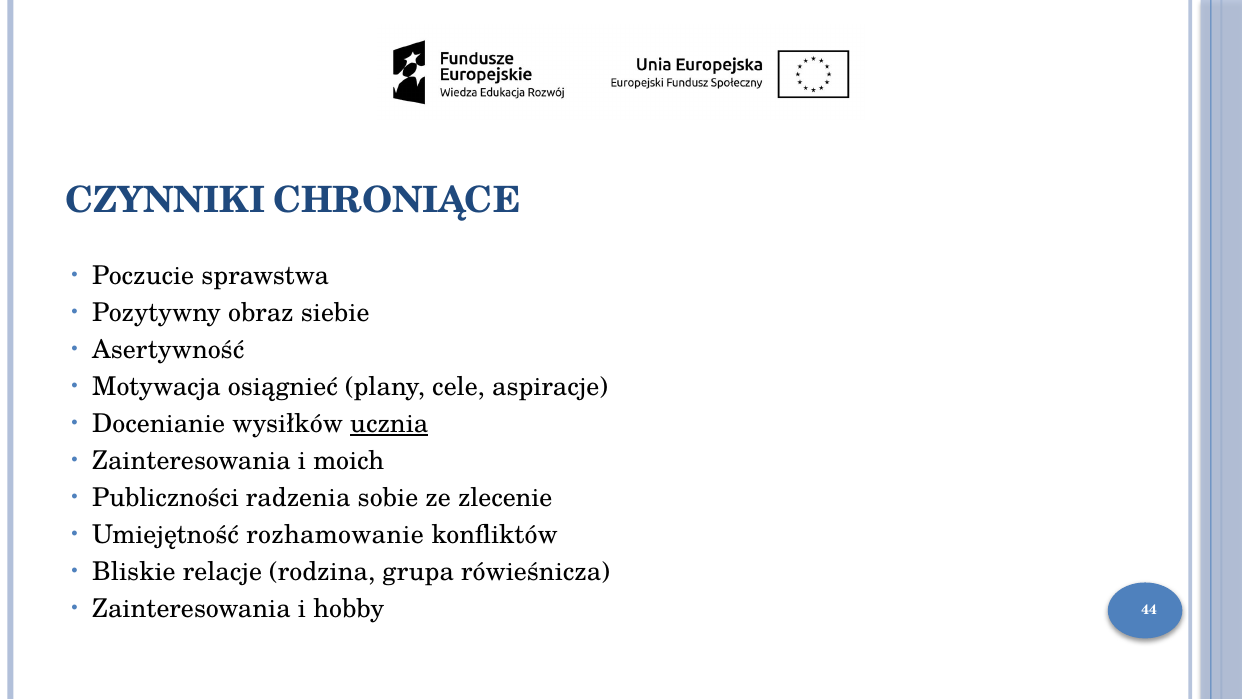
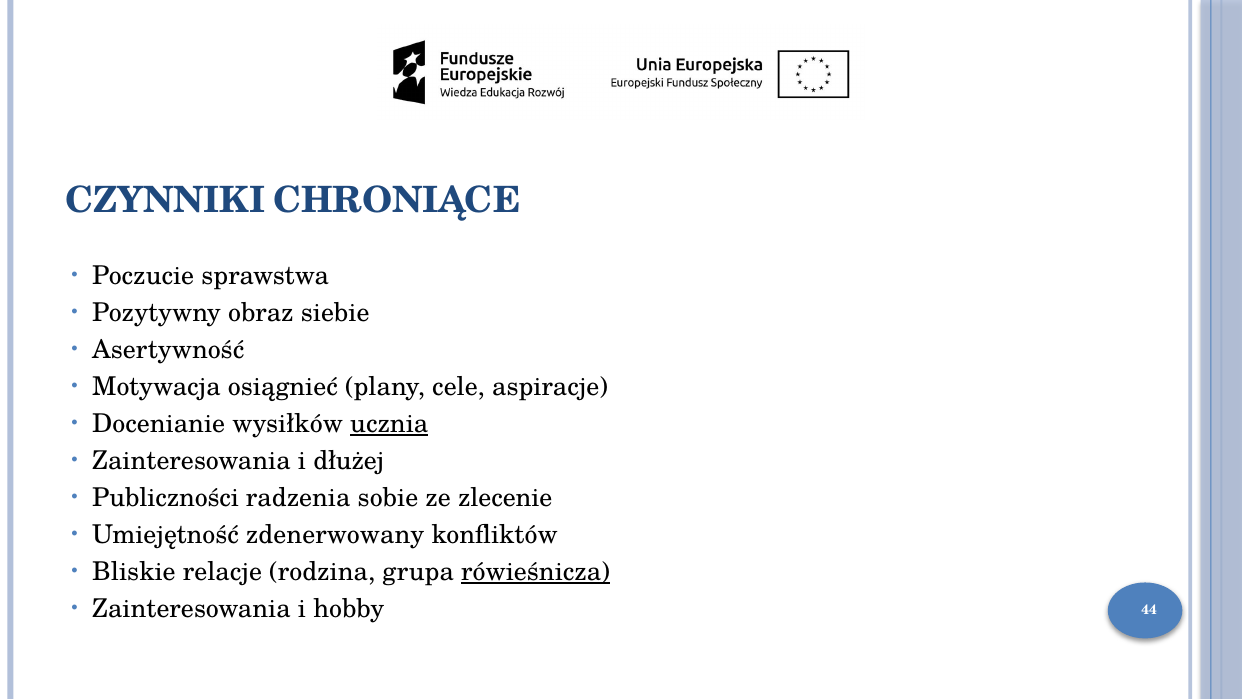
moich: moich -> dłużej (349, 461)
rozhamowanie: rozhamowanie -> zdenerwowany (335, 534)
rówieśnicza underline: none -> present (536, 571)
